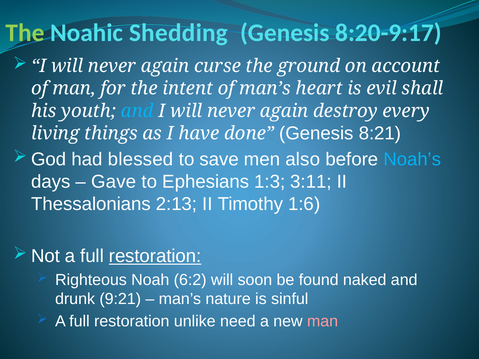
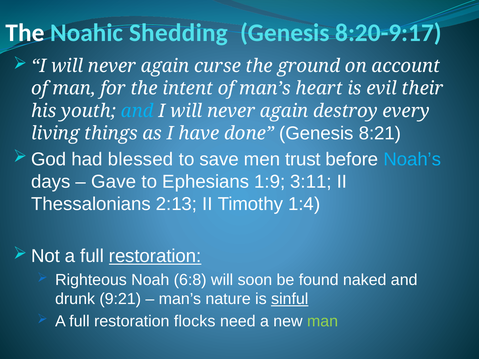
The colour: light green -> white (25, 33)
shall: shall -> their (422, 89)
also: also -> trust (303, 159)
1:3: 1:3 -> 1:9 (270, 182)
1:6: 1:6 -> 1:4 (304, 204)
6:2: 6:2 -> 6:8 (190, 280)
sinful underline: none -> present (290, 299)
unlike: unlike -> flocks (195, 322)
man colour: pink -> light green (323, 322)
